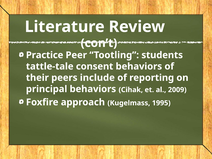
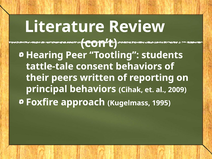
Practice: Practice -> Hearing (45, 55)
include: include -> written (97, 78)
